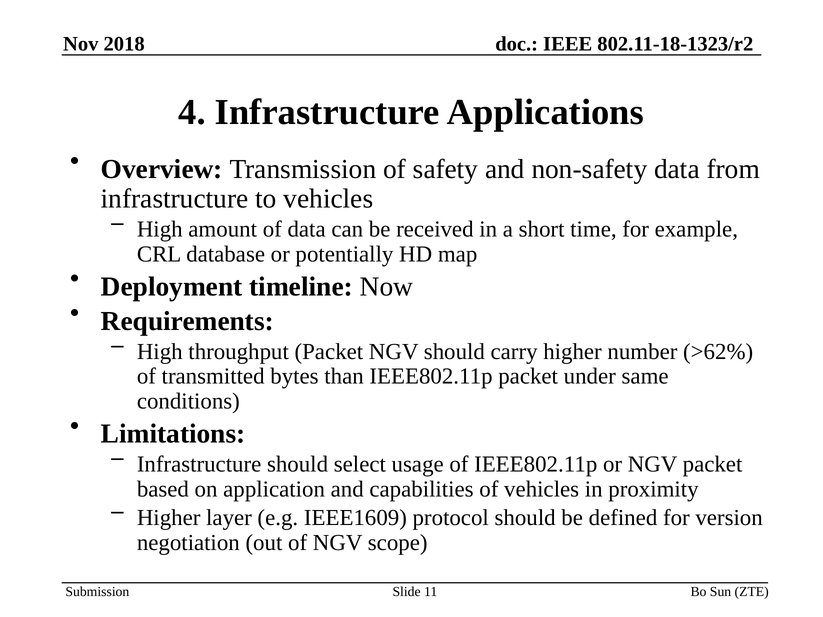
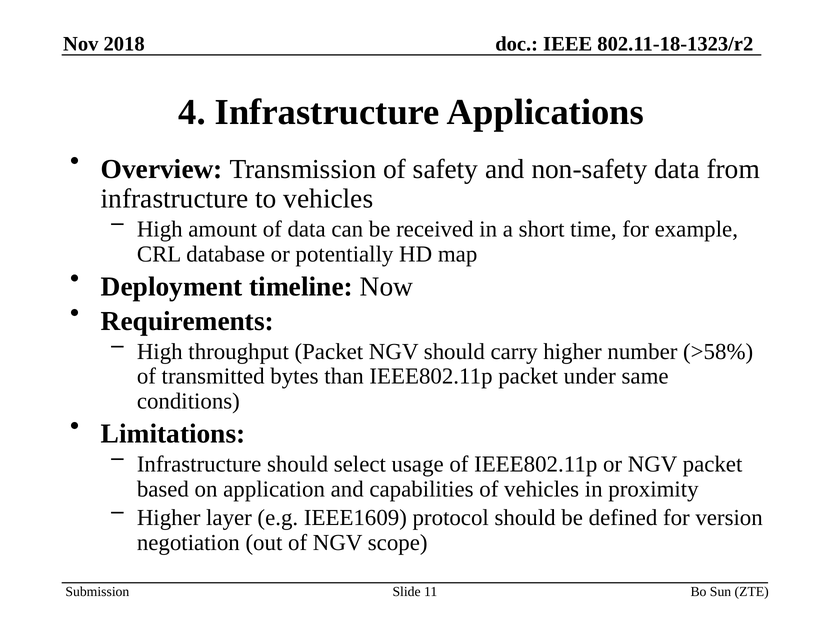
>62%: >62% -> >58% (718, 352)
